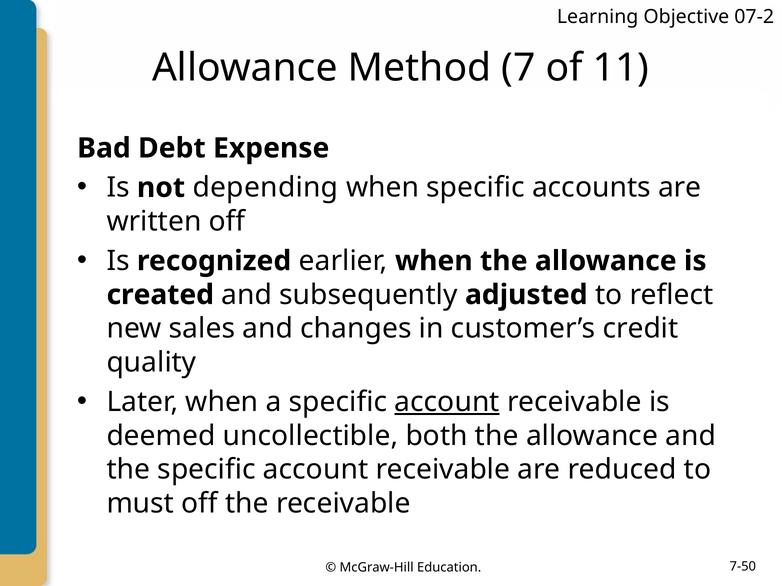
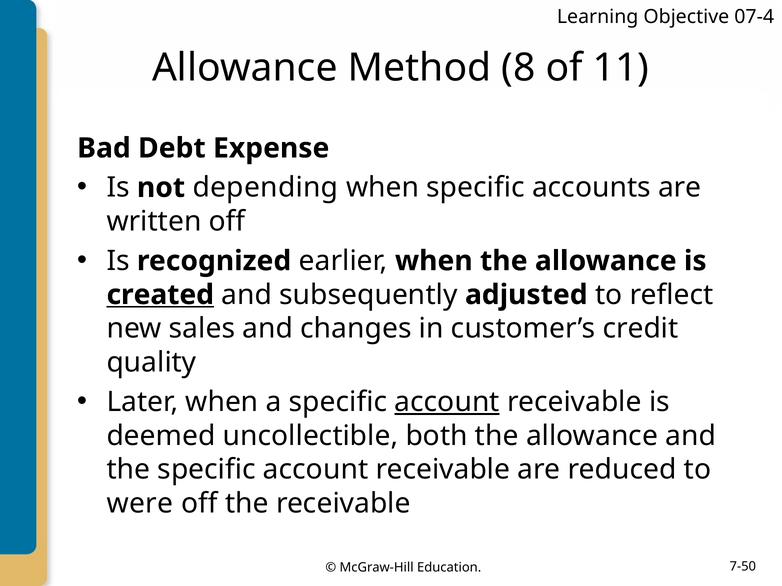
07-2: 07-2 -> 07-4 (754, 17)
7: 7 -> 8 (518, 68)
created underline: none -> present (160, 295)
must: must -> were (140, 504)
